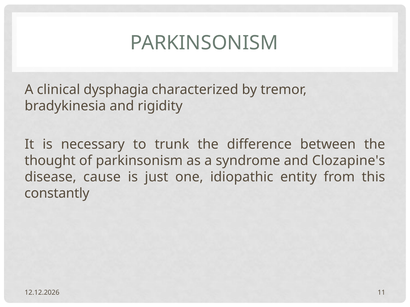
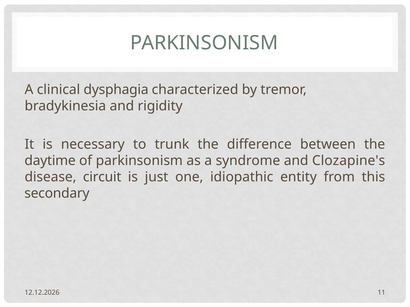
thought: thought -> daytime (50, 161)
cause: cause -> circuit (102, 177)
constantly: constantly -> secondary (57, 194)
